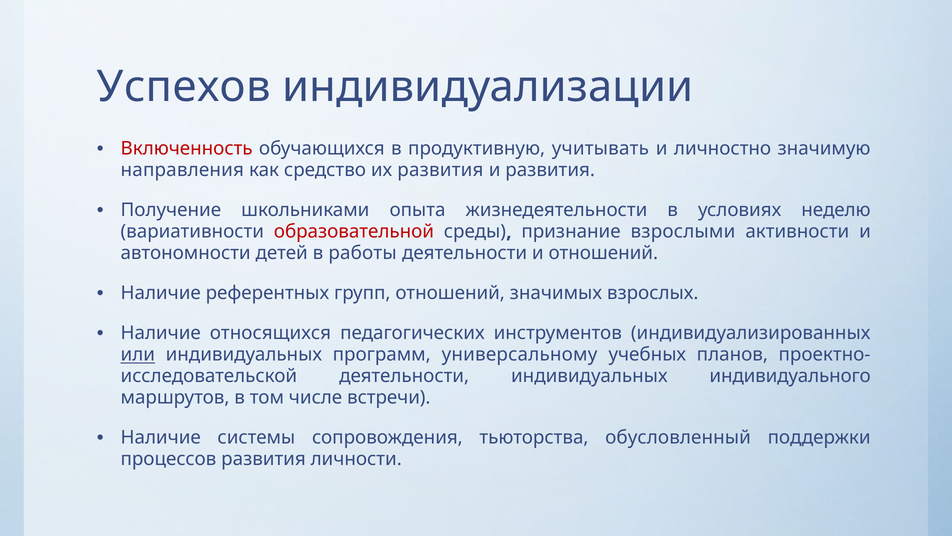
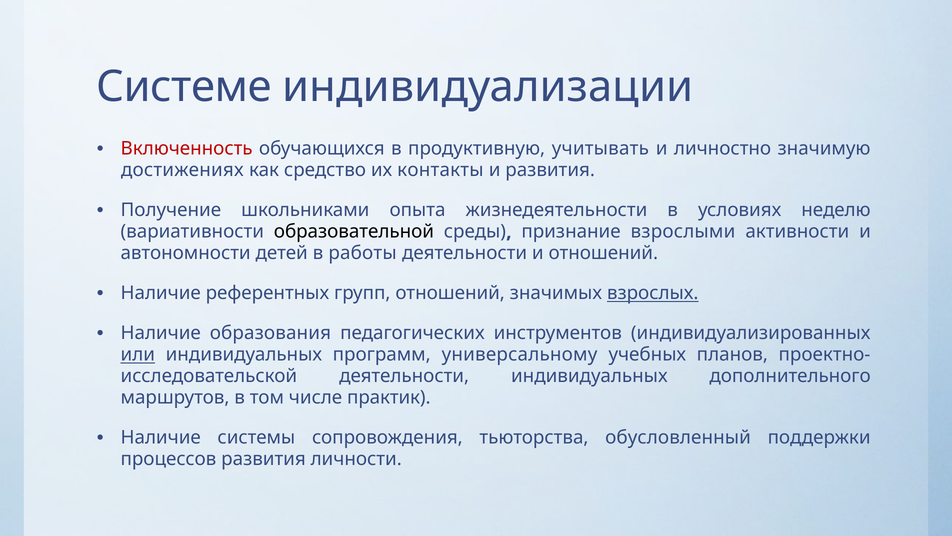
Успехов: Успехов -> Системе (184, 87)
направления: направления -> достижениях (182, 170)
их развития: развития -> контакты (440, 170)
образовательной colour: red -> black (354, 232)
взрослых underline: none -> present (653, 293)
относящихся: относящихся -> образования (270, 333)
индивидуального: индивидуального -> дополнительного (790, 376)
встречи: встречи -> практик (389, 397)
